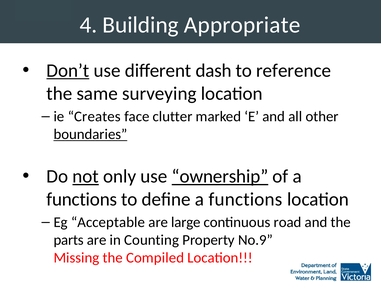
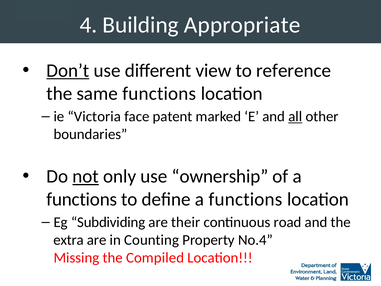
dash: dash -> view (213, 71)
same surveying: surveying -> functions (159, 93)
Creates: Creates -> Victoria (94, 116)
clutter: clutter -> patent (173, 116)
all underline: none -> present (295, 116)
boundaries underline: present -> none (90, 134)
ownership underline: present -> none (220, 176)
Acceptable: Acceptable -> Subdividing (108, 222)
large: large -> their (186, 222)
parts: parts -> extra (69, 240)
No.9: No.9 -> No.4 (255, 240)
